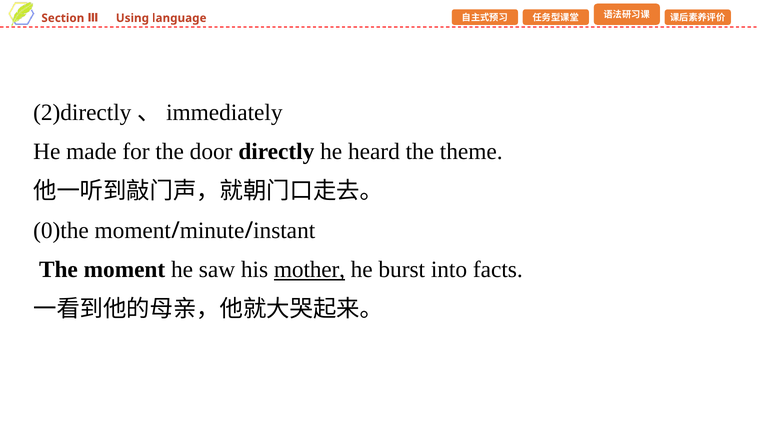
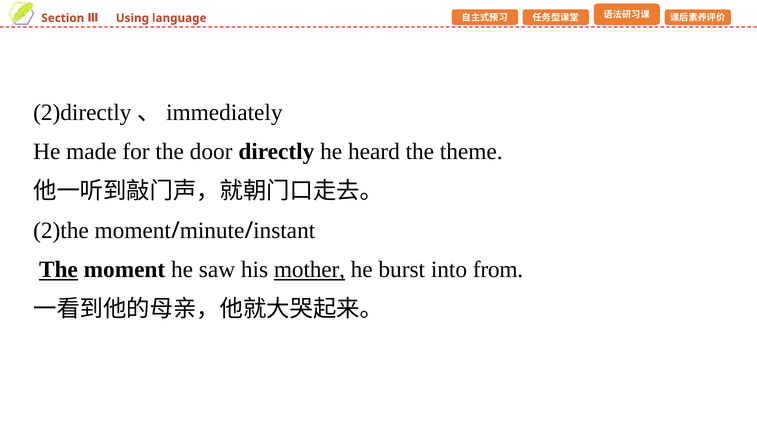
0)the: 0)the -> 2)the (61, 230)
The underline: none -> present (58, 269)
facts: facts -> from (498, 269)
